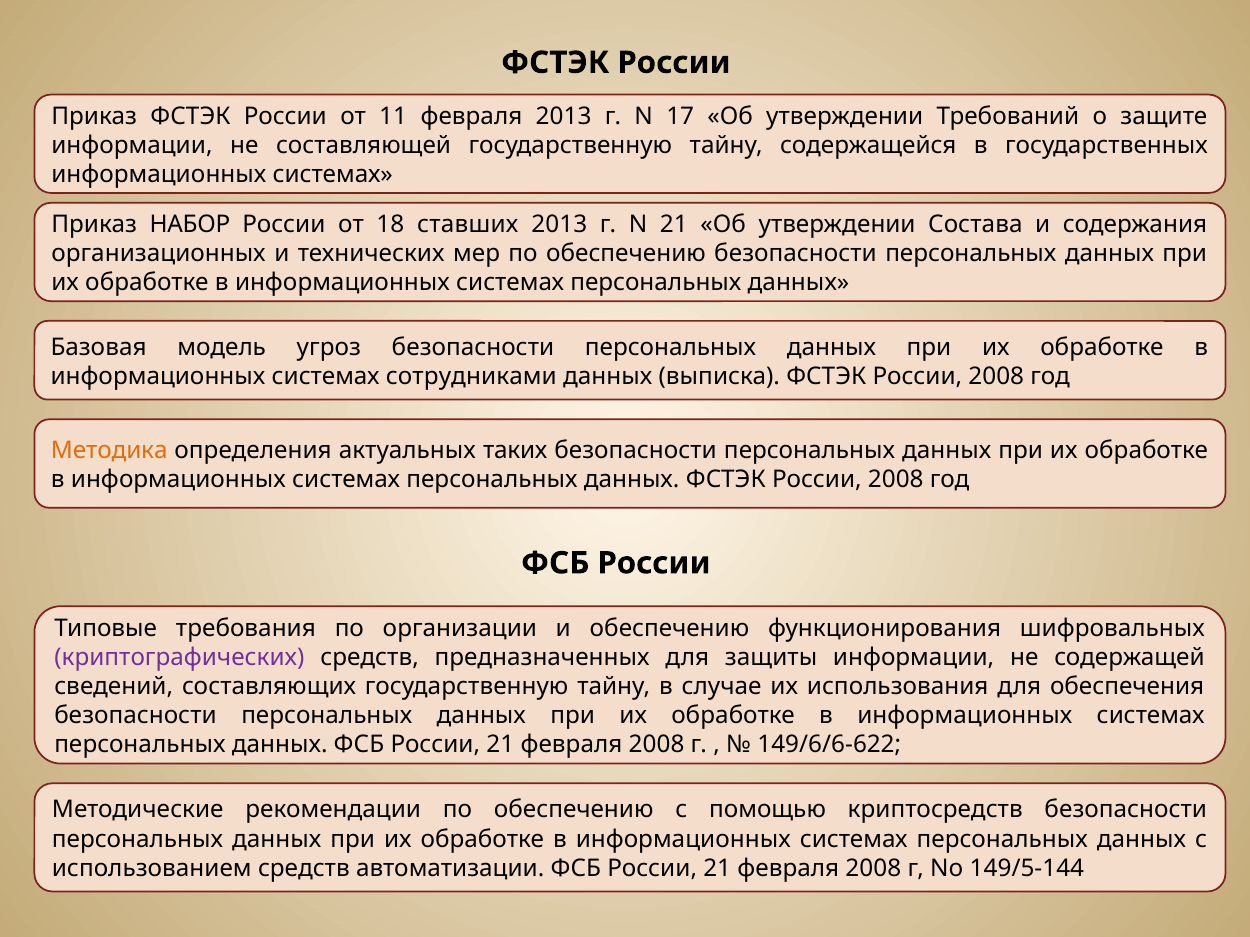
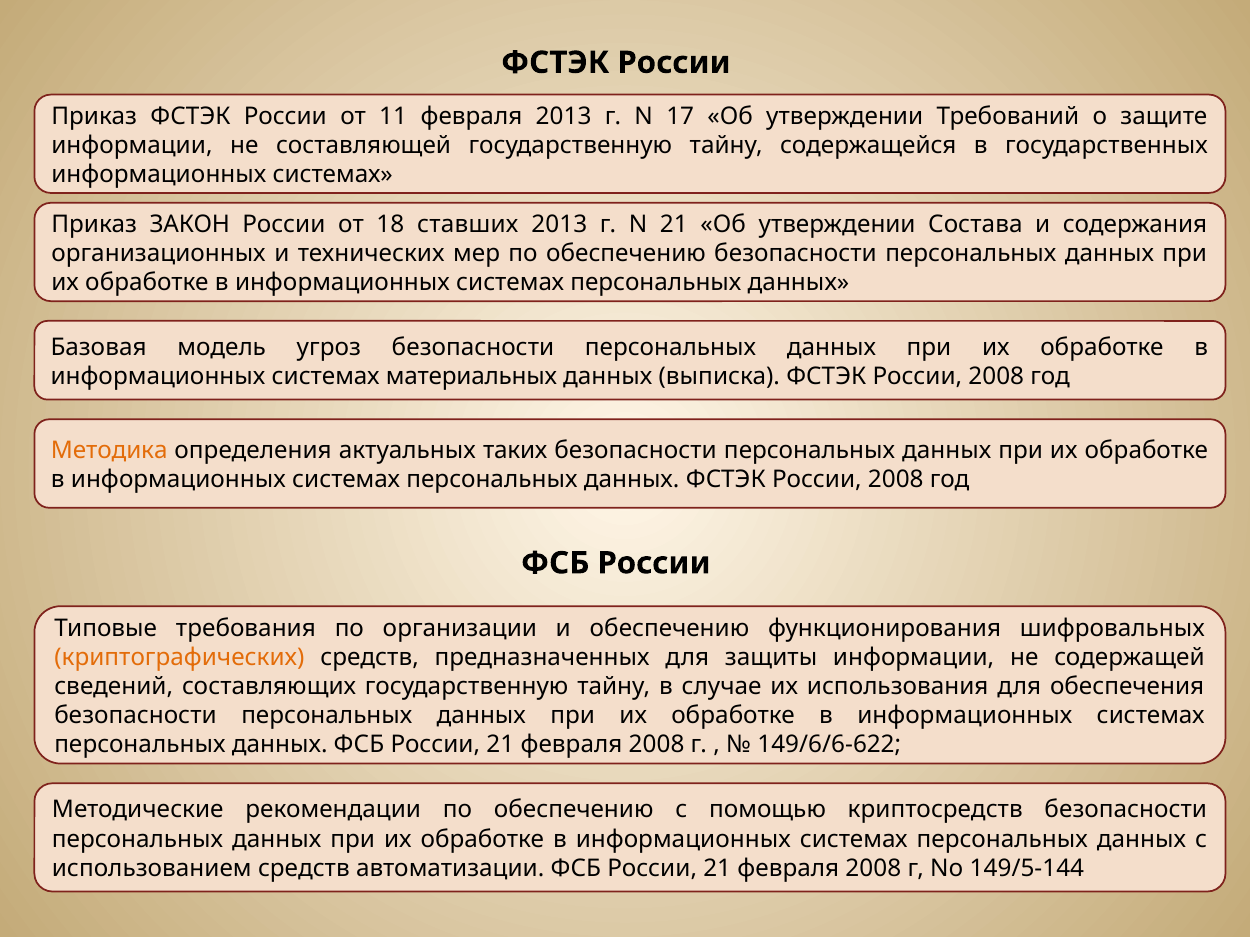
НАБОР: НАБОР -> ЗАКОН (190, 225)
сотрудниками: сотрудниками -> материальных (471, 377)
криптографических colour: purple -> orange (179, 658)
